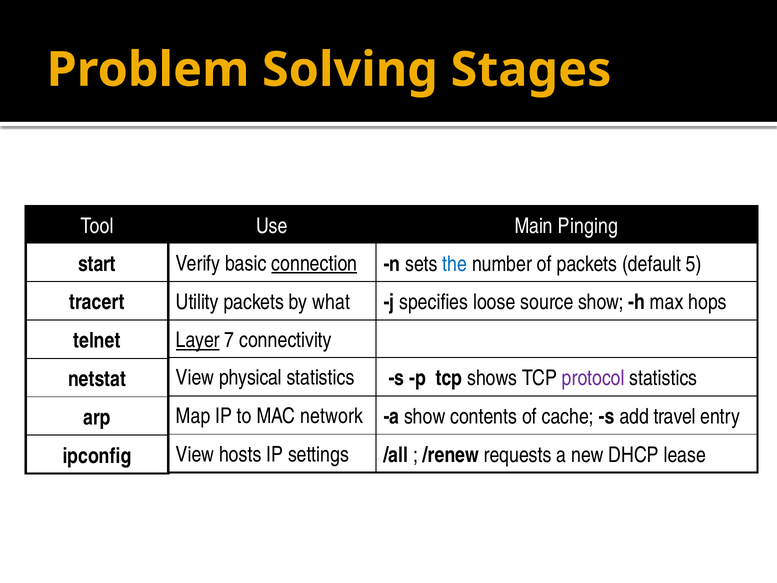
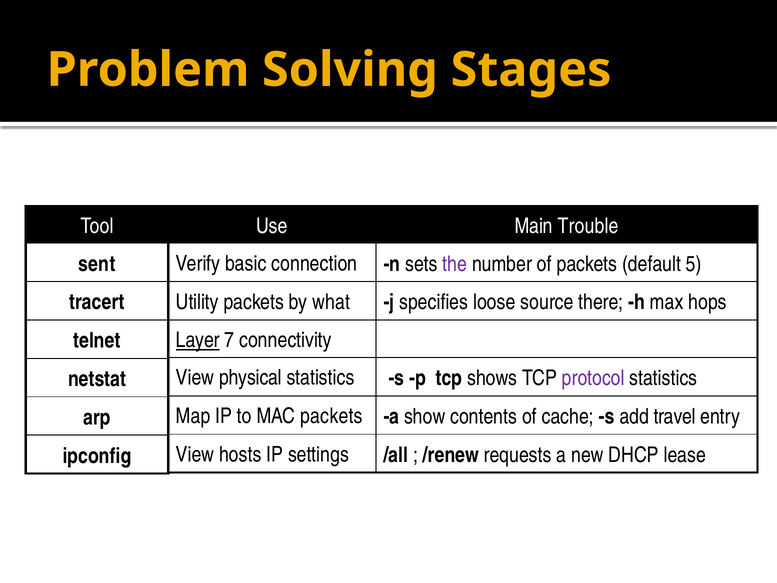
Pinging: Pinging -> Trouble (588, 226)
connection underline: present -> none (314, 263)
the colour: blue -> purple (455, 264)
start: start -> sent (97, 264)
source show: show -> there (601, 302)
MAC network: network -> packets (332, 416)
